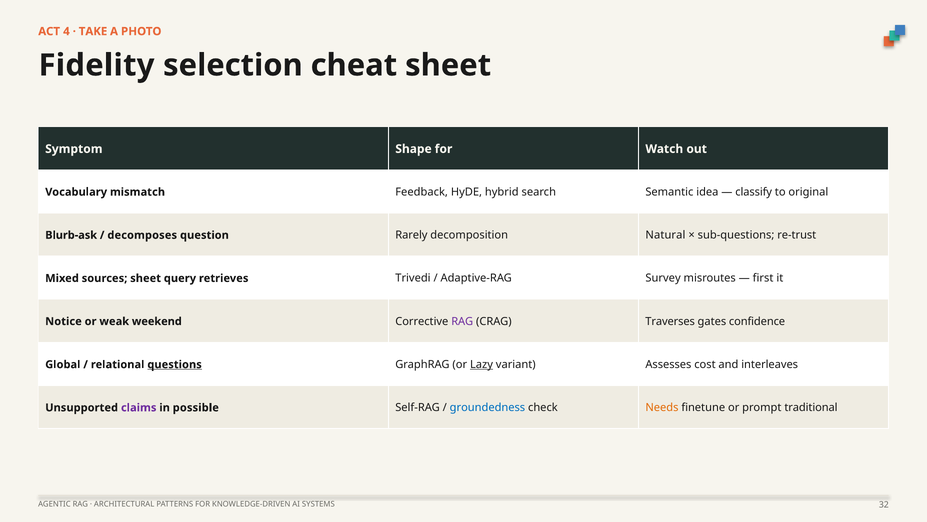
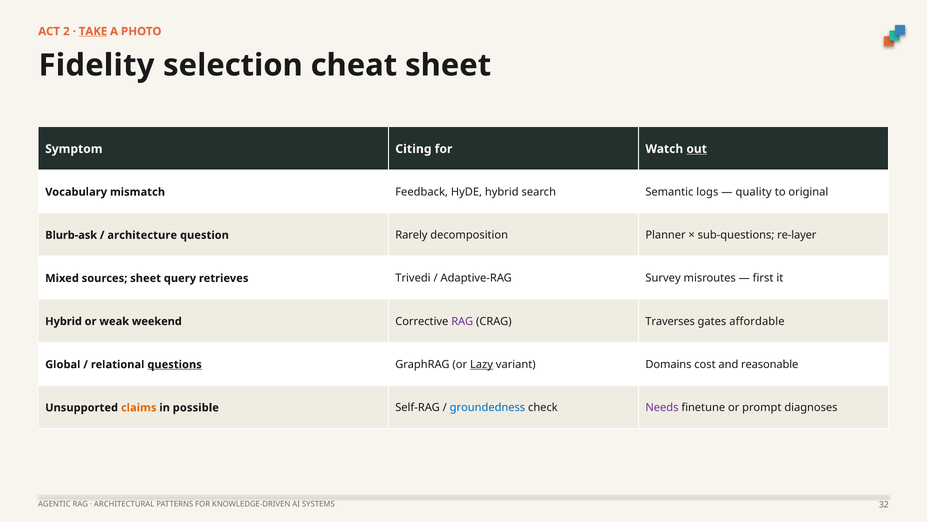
4: 4 -> 2 (66, 31)
TAKE underline: none -> present (93, 31)
Shape: Shape -> Citing (413, 149)
out underline: none -> present (697, 149)
idea: idea -> logs (707, 192)
classify: classify -> quality (754, 192)
decomposes: decomposes -> architecture (142, 235)
Natural: Natural -> Planner (666, 235)
re-trust: re-trust -> re-layer (797, 235)
Notice: Notice -> Hybrid (64, 321)
confidence: confidence -> affordable (757, 321)
Assesses: Assesses -> Domains (668, 364)
interleaves: interleaves -> reasonable (770, 364)
claims colour: purple -> orange (139, 407)
Needs colour: orange -> purple (662, 407)
traditional: traditional -> diagnoses (811, 407)
